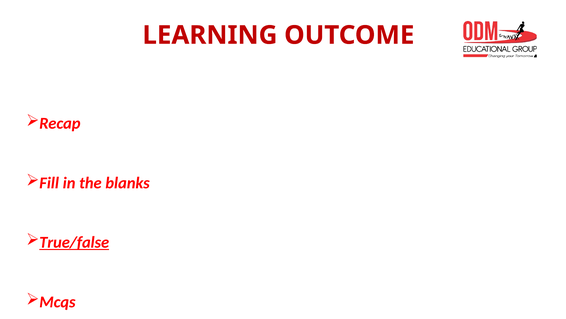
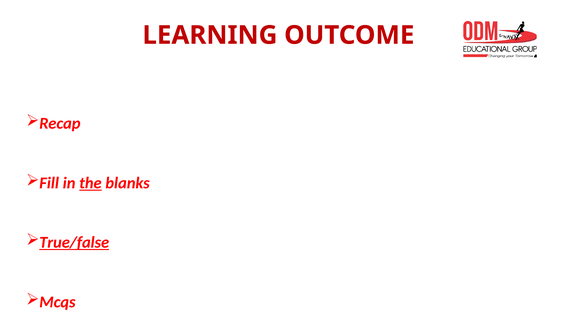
the underline: none -> present (90, 183)
